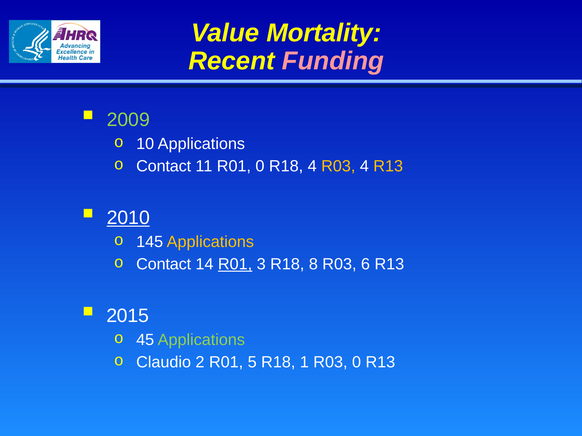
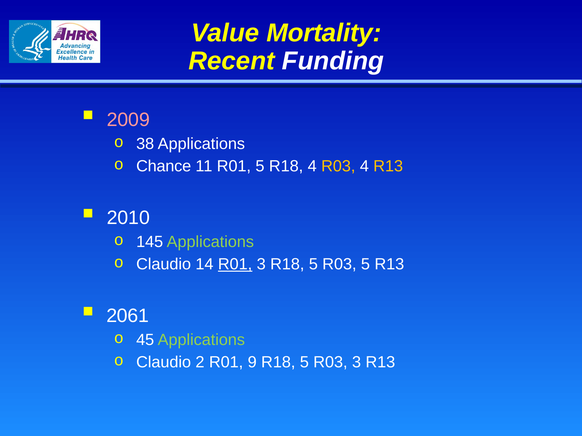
Funding colour: pink -> white (333, 61)
2009 colour: light green -> pink (128, 120)
10: 10 -> 38 (145, 144)
Contact: Contact -> Chance (164, 166)
R01 0: 0 -> 5 (260, 166)
2010 underline: present -> none (128, 218)
Applications colour: yellow -> light green (210, 242)
Contact: Contact -> Claudio (164, 264)
3 R18 8: 8 -> 5 (313, 264)
R03 6: 6 -> 5 (365, 264)
2015: 2015 -> 2061 (128, 316)
5: 5 -> 9 (252, 363)
1: 1 -> 5 (304, 363)
R03 0: 0 -> 3 (357, 363)
